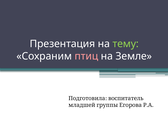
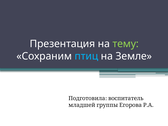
птиц colour: pink -> light blue (86, 56)
